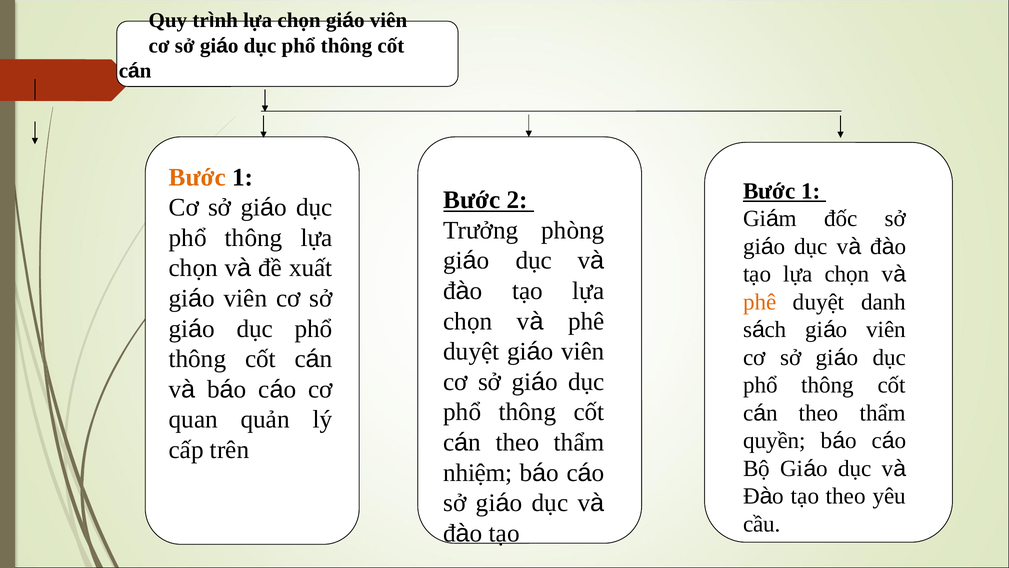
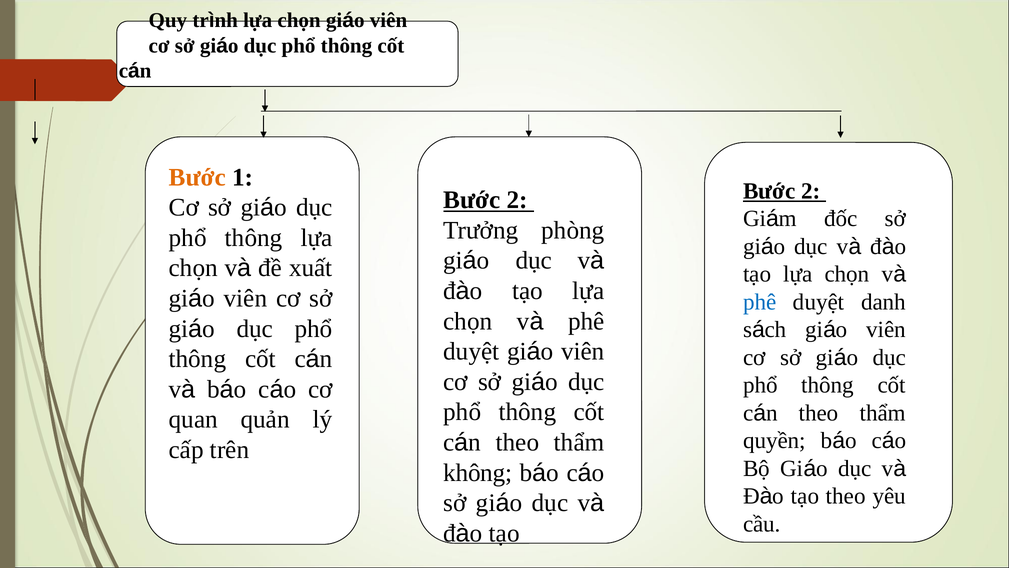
1: 1 -> 2 (811, 191)
phê colour: orange -> blue (760, 302)
nhiệm: nhiệm -> không (478, 472)
